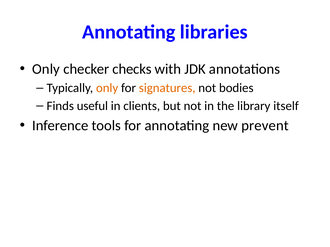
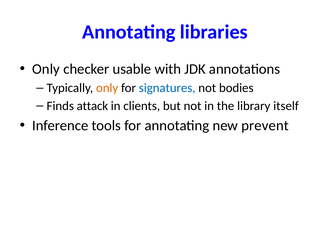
checks: checks -> usable (132, 69)
signatures colour: orange -> blue (167, 88)
useful: useful -> attack (92, 106)
